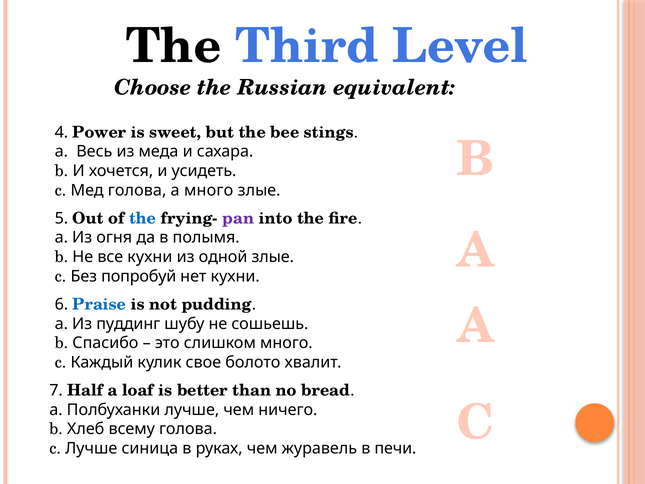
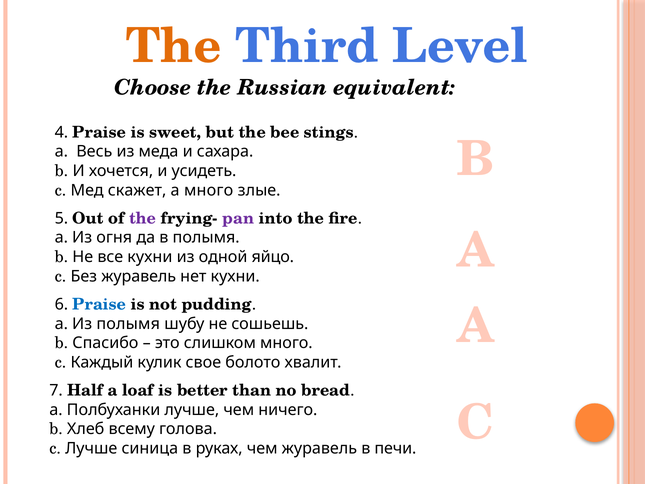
The colour: black -> orange (173, 46)
4 Power: Power -> Praise (99, 132)
Мед голова: голова -> скажет (137, 190)
the colour: blue -> purple (143, 218)
одной злые: злые -> яйцо (273, 257)
Без попробуй: попробуй -> журавель (139, 276)
Из пуддинг: пуддинг -> полымя (128, 324)
